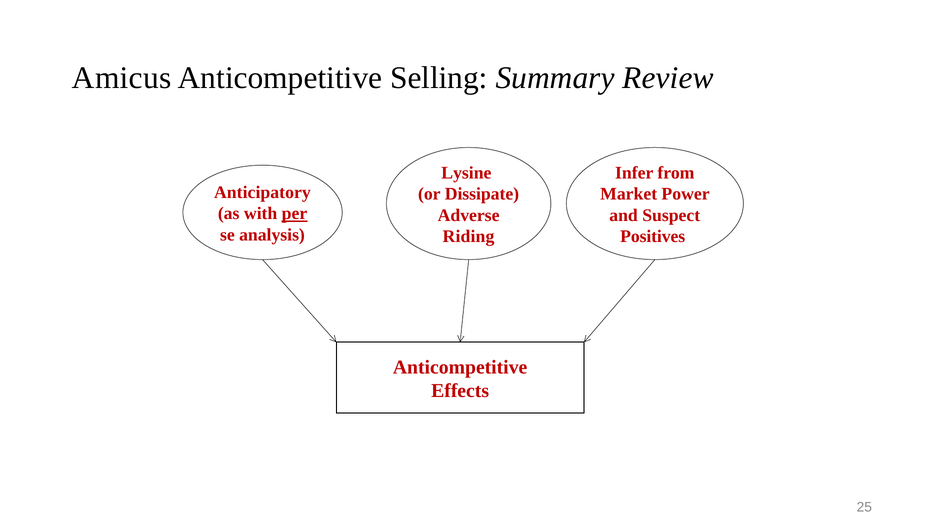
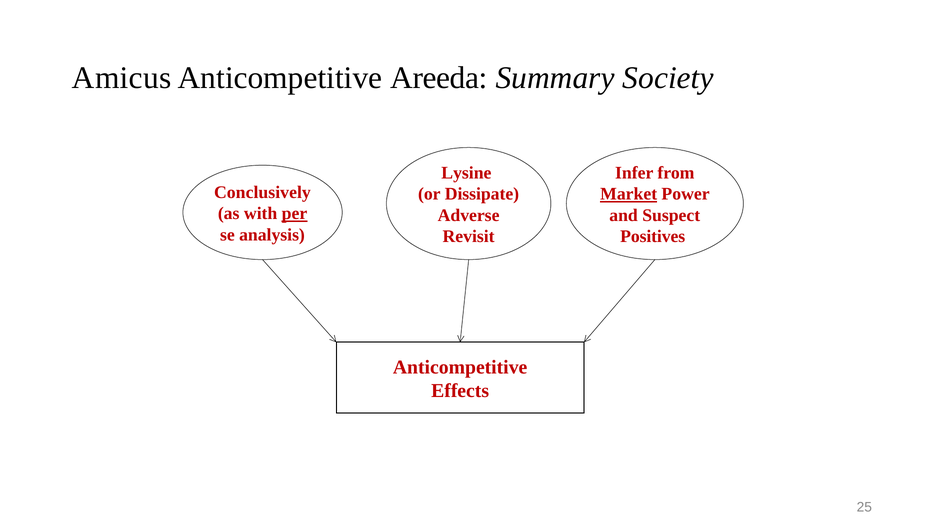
Selling: Selling -> Areeda (439, 78)
Review: Review -> Society (668, 78)
Anticipatory: Anticipatory -> Conclusively (262, 192)
Market underline: none -> present (629, 194)
Riding: Riding -> Revisit (469, 237)
